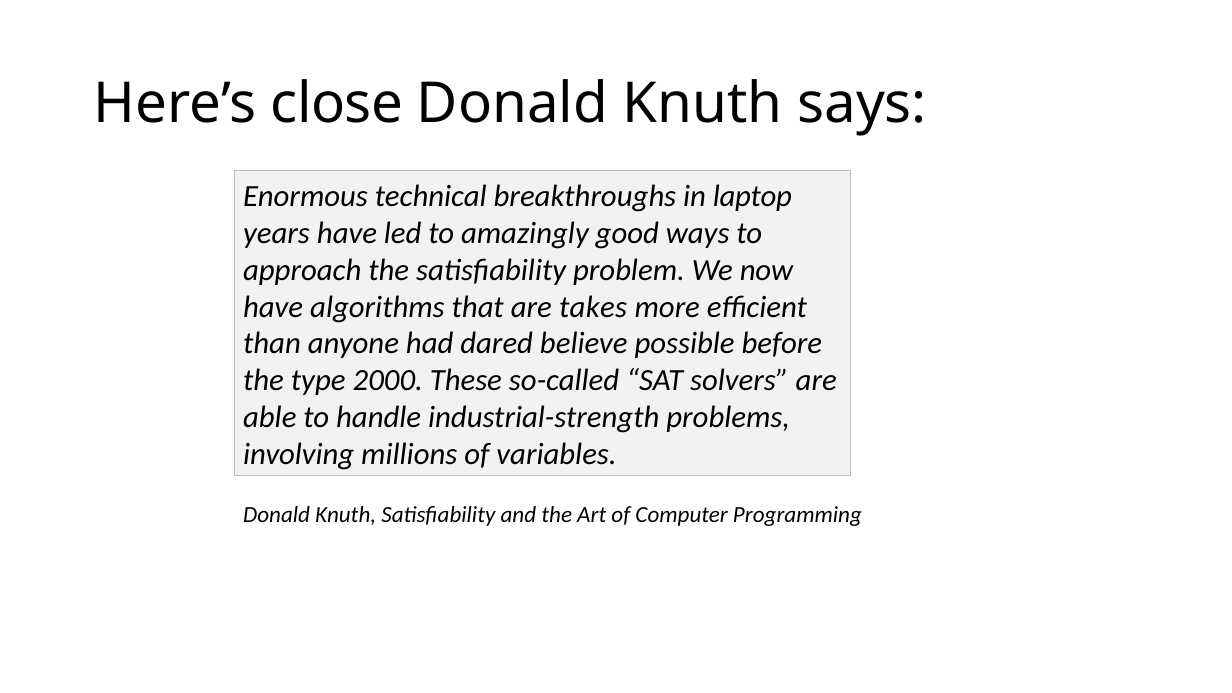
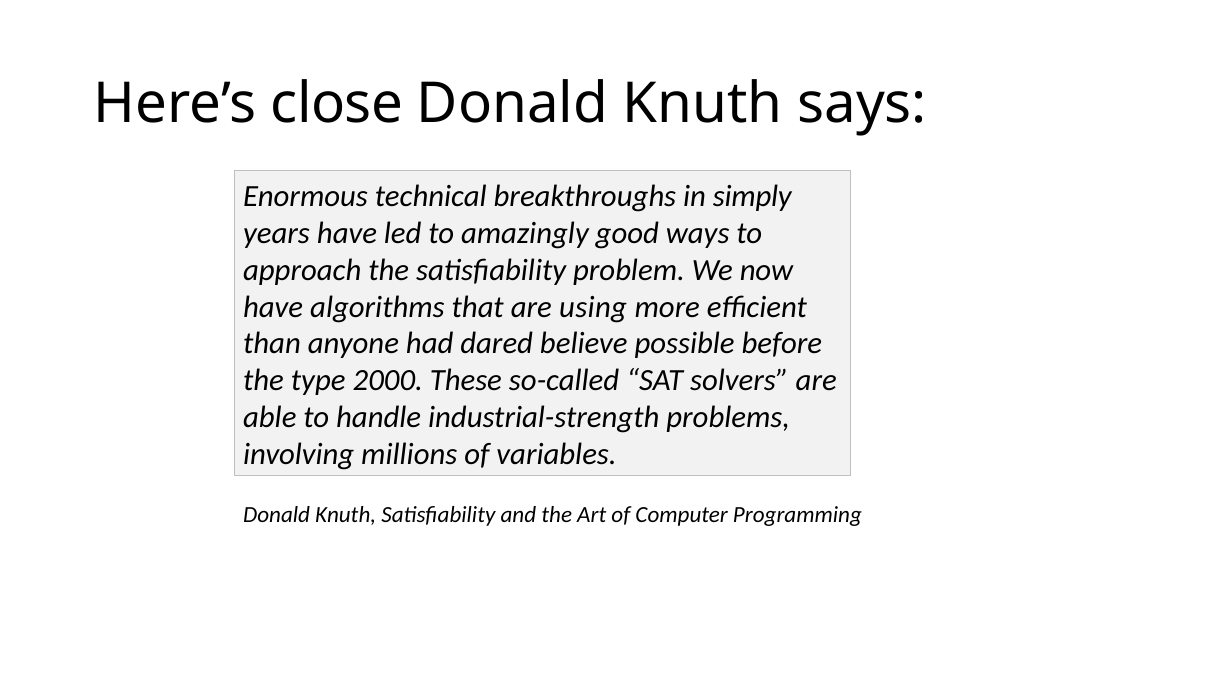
laptop: laptop -> simply (752, 196)
takes: takes -> using (593, 307)
